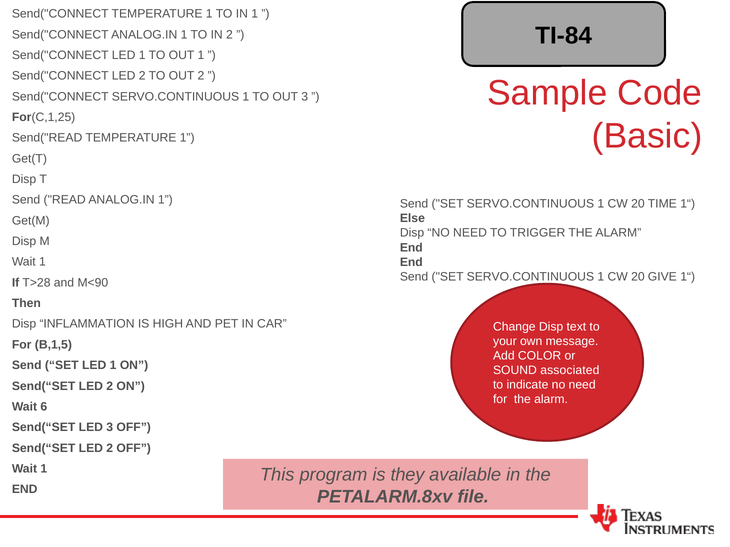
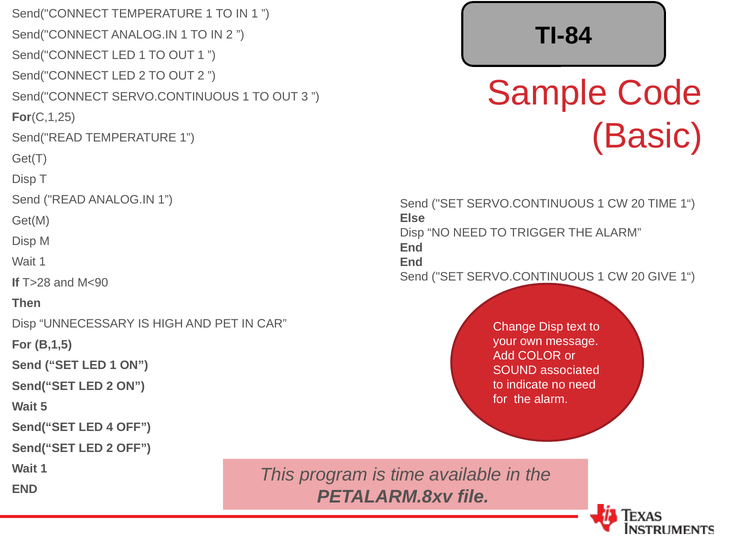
INFLAMMATION: INFLAMMATION -> UNNECESSARY (87, 324)
6: 6 -> 5 (44, 407)
LED 3: 3 -> 4 (110, 428)
is they: they -> time (407, 475)
